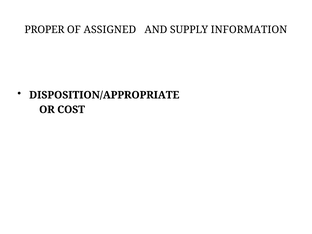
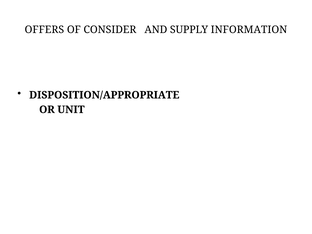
PROPER: PROPER -> OFFERS (44, 30)
ASSIGNED: ASSIGNED -> CONSIDER (110, 30)
COST: COST -> UNIT (71, 110)
